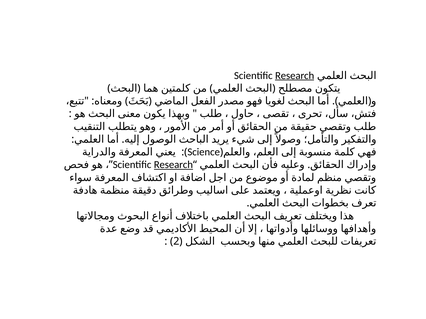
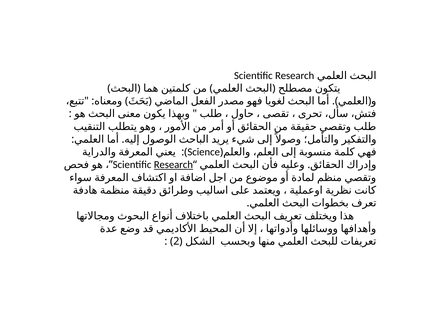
Research underline: present -> none (295, 76)
